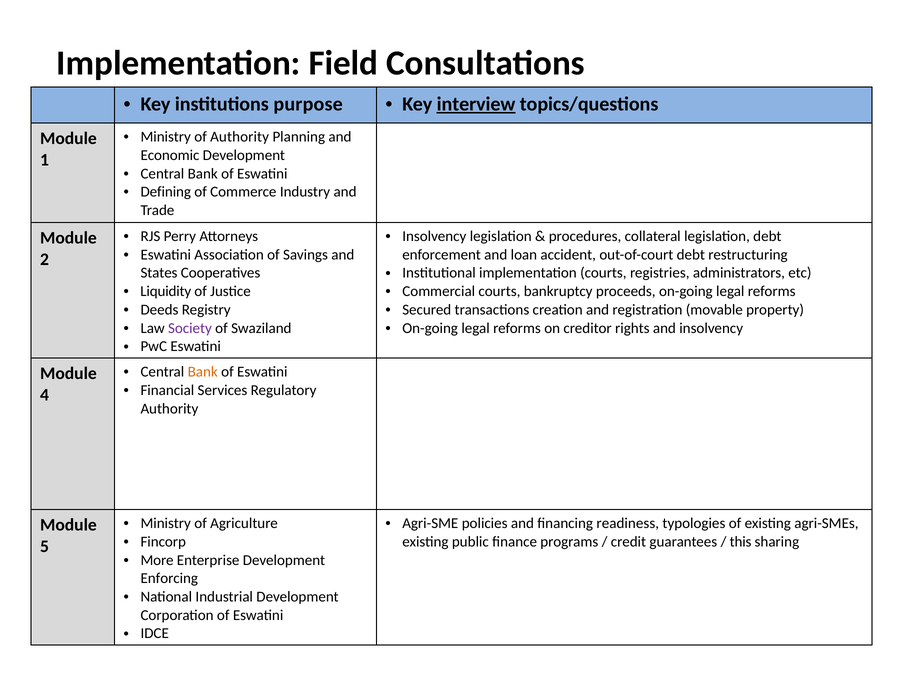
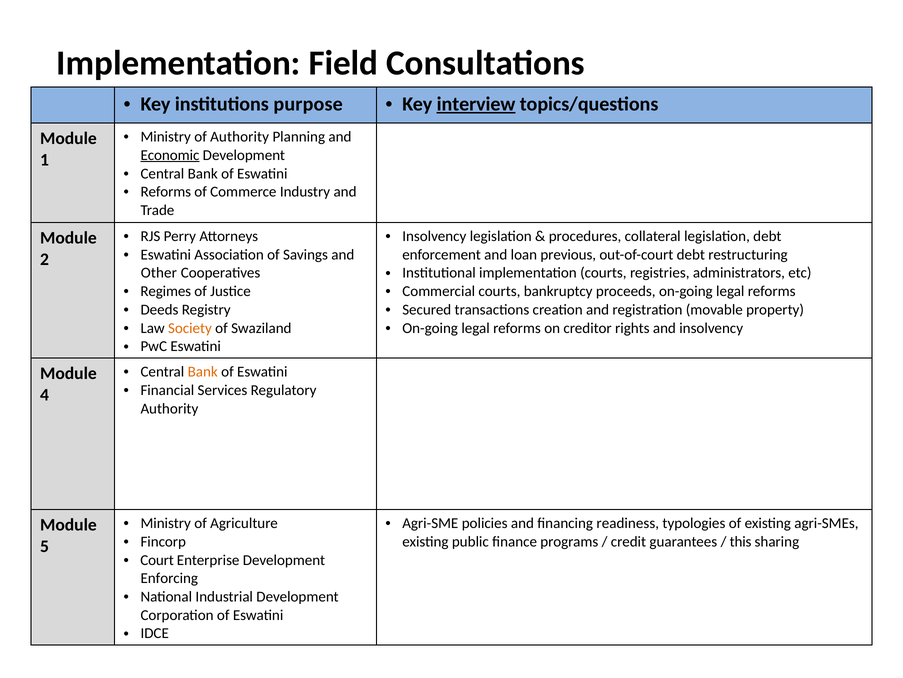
Economic underline: none -> present (170, 155)
Defining: Defining -> Reforms (166, 192)
accident: accident -> previous (568, 254)
States: States -> Other (159, 273)
Liquidity: Liquidity -> Regimes (166, 291)
Society colour: purple -> orange (190, 328)
More: More -> Court (157, 559)
